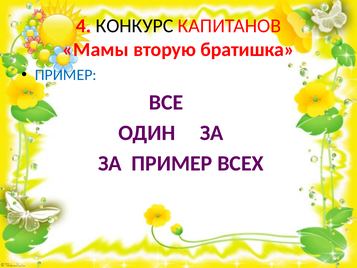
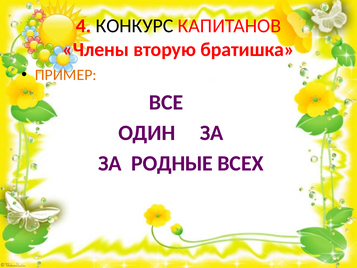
Мамы: Мамы -> Члены (96, 50)
ПРИМЕР colour: blue -> orange (66, 75)
ЗА ПРИМЕР: ПРИМЕР -> РОДНЫЕ (172, 163)
